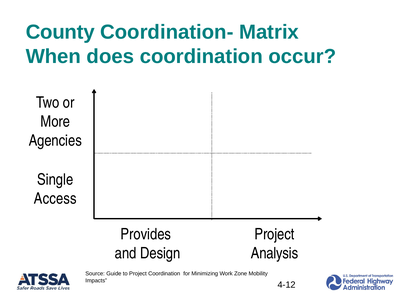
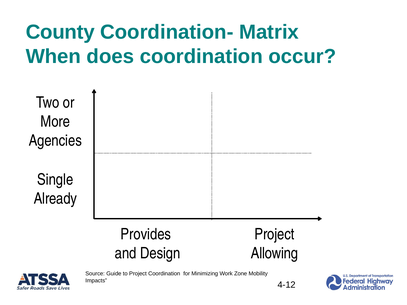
Access: Access -> Already (55, 199)
Analysis: Analysis -> Allowing (275, 254)
